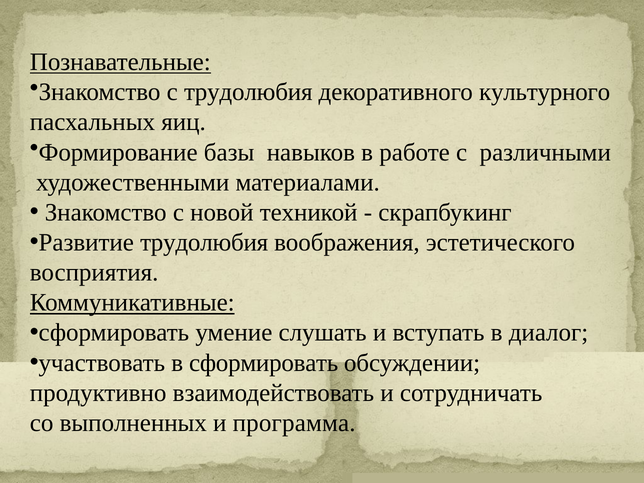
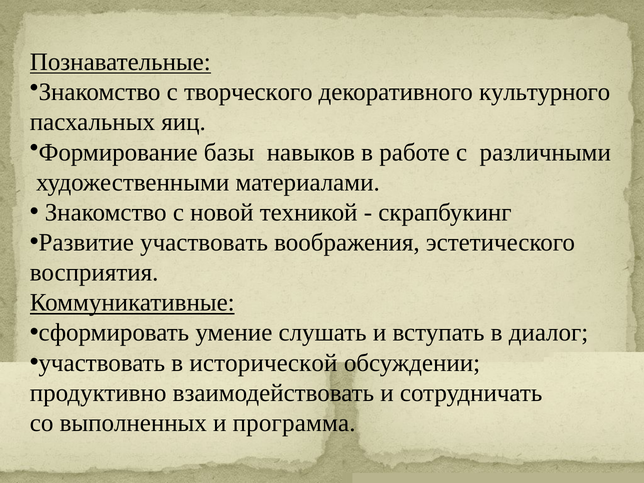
с трудолюбия: трудолюбия -> творческого (248, 92)
Развитие трудолюбия: трудолюбия -> участвовать (204, 242)
в сформировать: сформировать -> исторической (263, 363)
